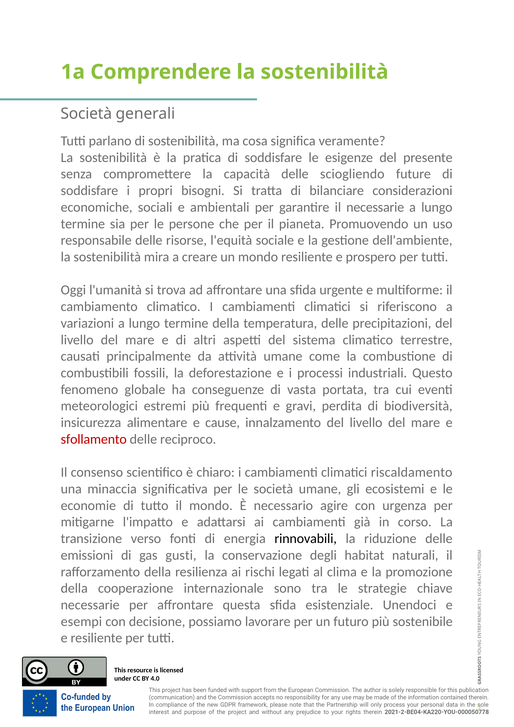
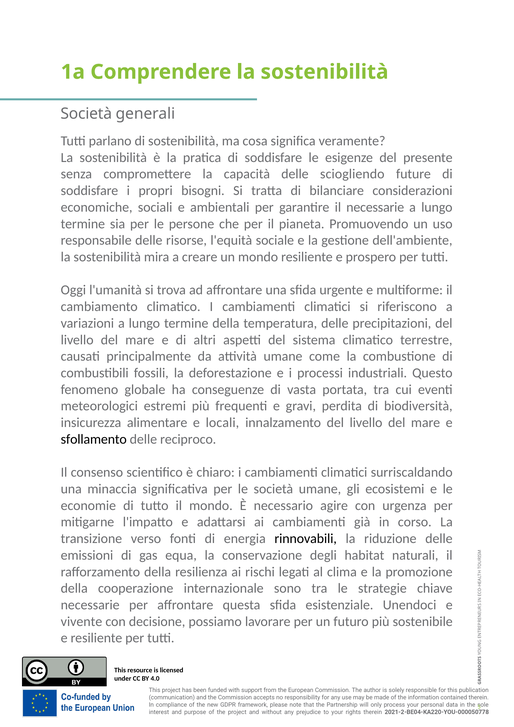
cause: cause -> locali (222, 423)
sfollamento colour: red -> black (94, 439)
riscaldamento: riscaldamento -> surriscaldando (412, 472)
gusti: gusti -> equa (181, 555)
esempi: esempi -> vivente (81, 621)
